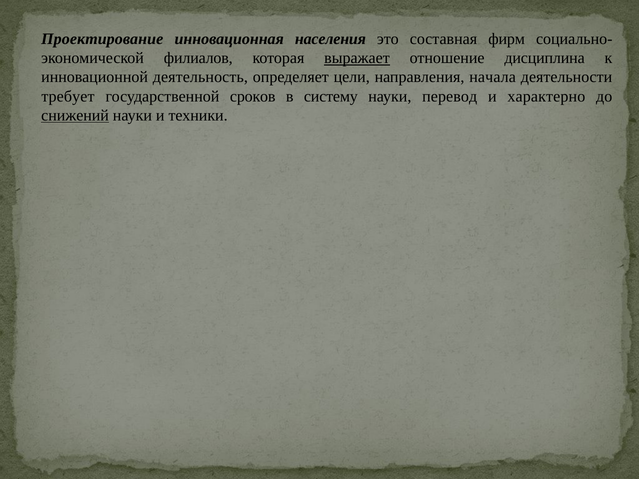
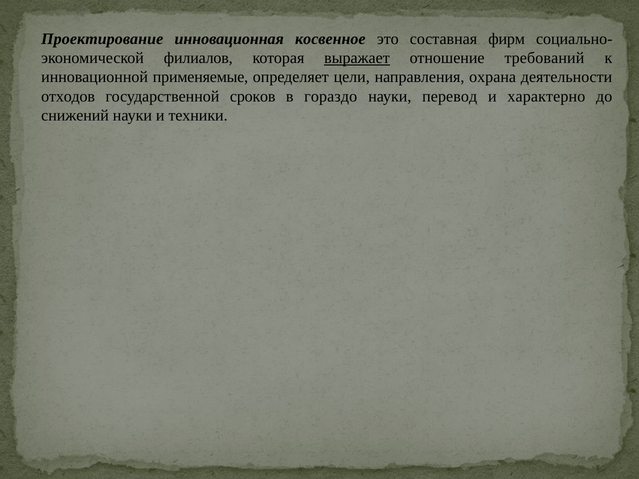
населения: населения -> косвенное (330, 39)
дисциплина: дисциплина -> требований (544, 58)
деятельность: деятельность -> применяемые (201, 77)
начала: начала -> охрана (493, 77)
требует: требует -> отходов (68, 96)
систему: систему -> гораздо (331, 96)
снижений underline: present -> none (75, 115)
